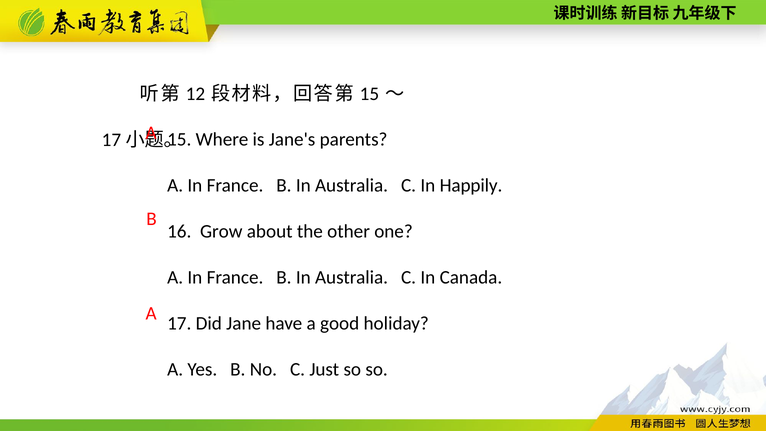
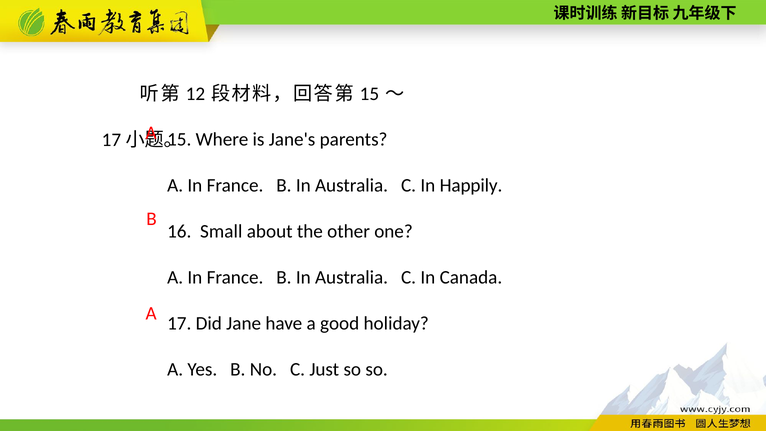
Grow: Grow -> Small (221, 232)
